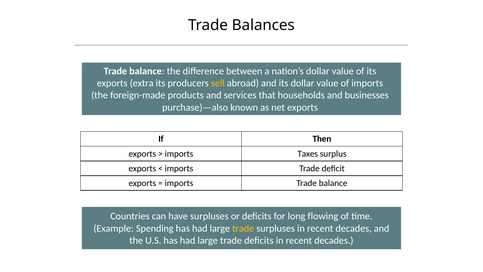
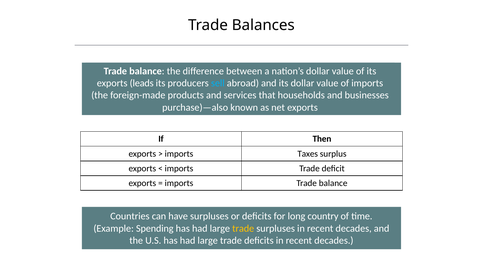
extra: extra -> leads (142, 83)
sell colour: yellow -> light blue (218, 83)
flowing: flowing -> country (323, 216)
